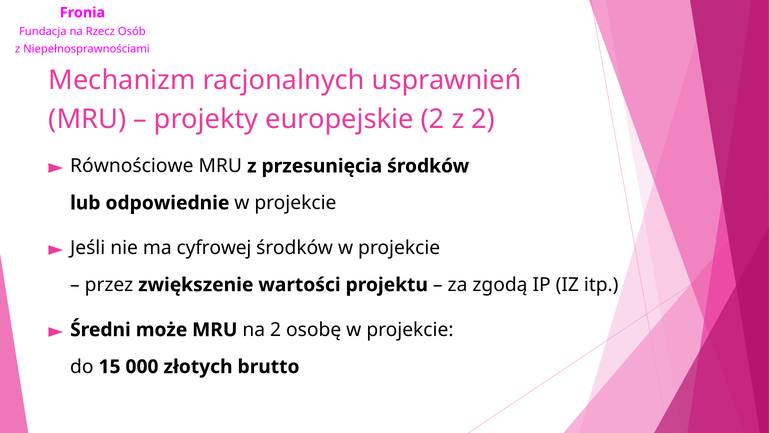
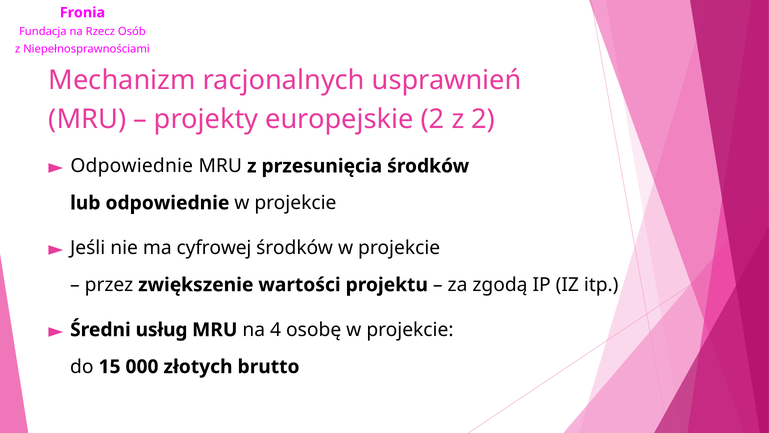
Równościowe: Równościowe -> Odpowiednie (132, 166)
może: może -> usług (162, 330)
na 2: 2 -> 4 (276, 330)
